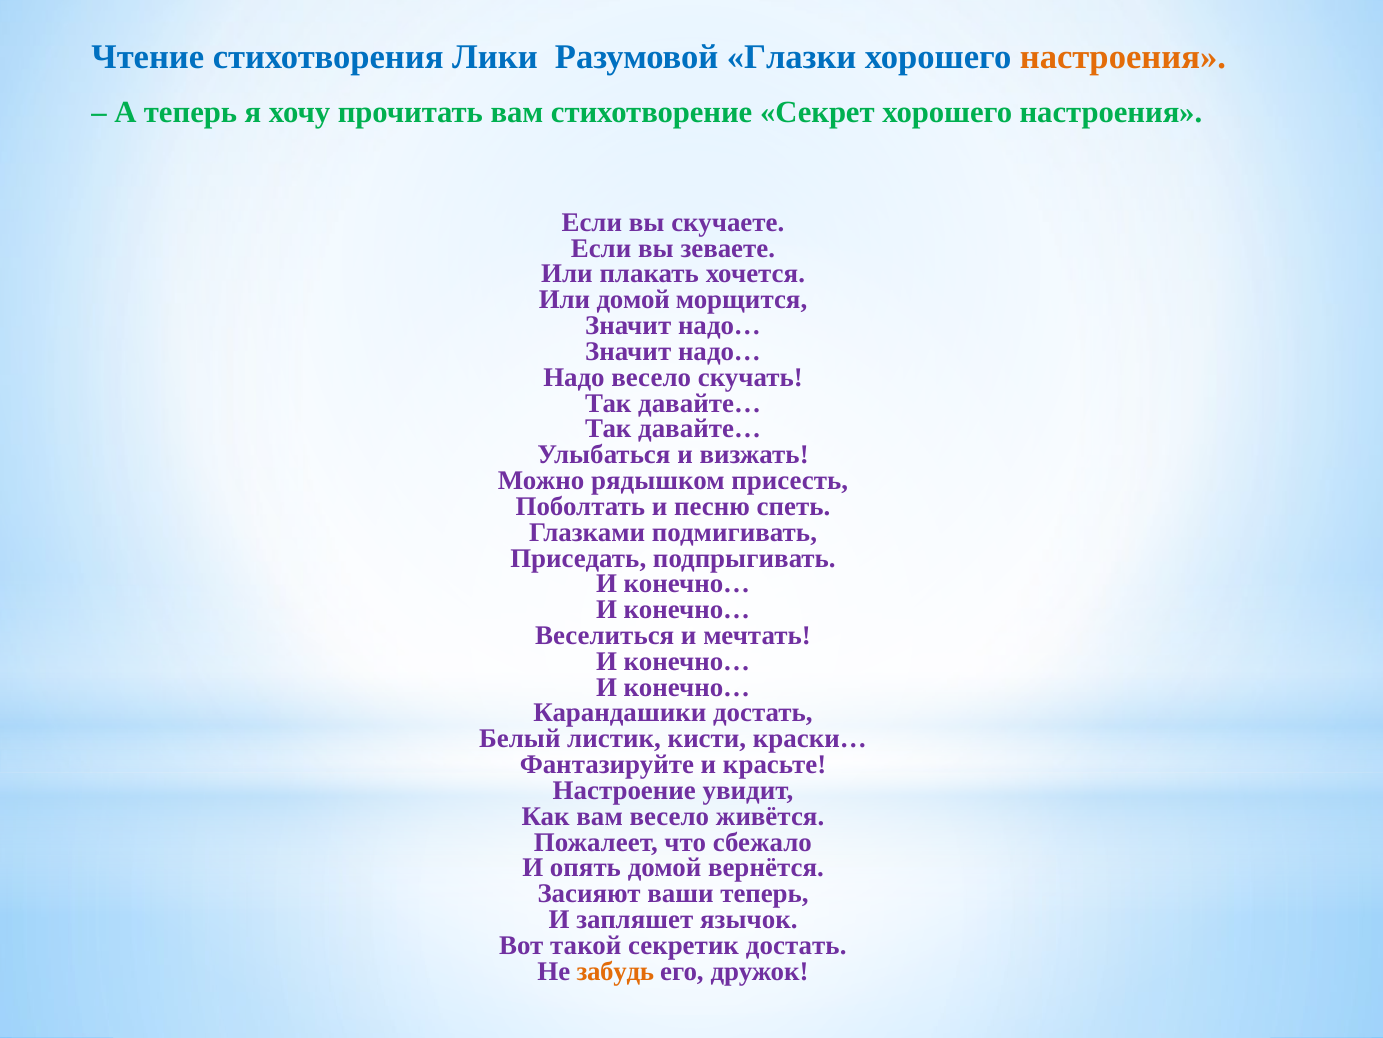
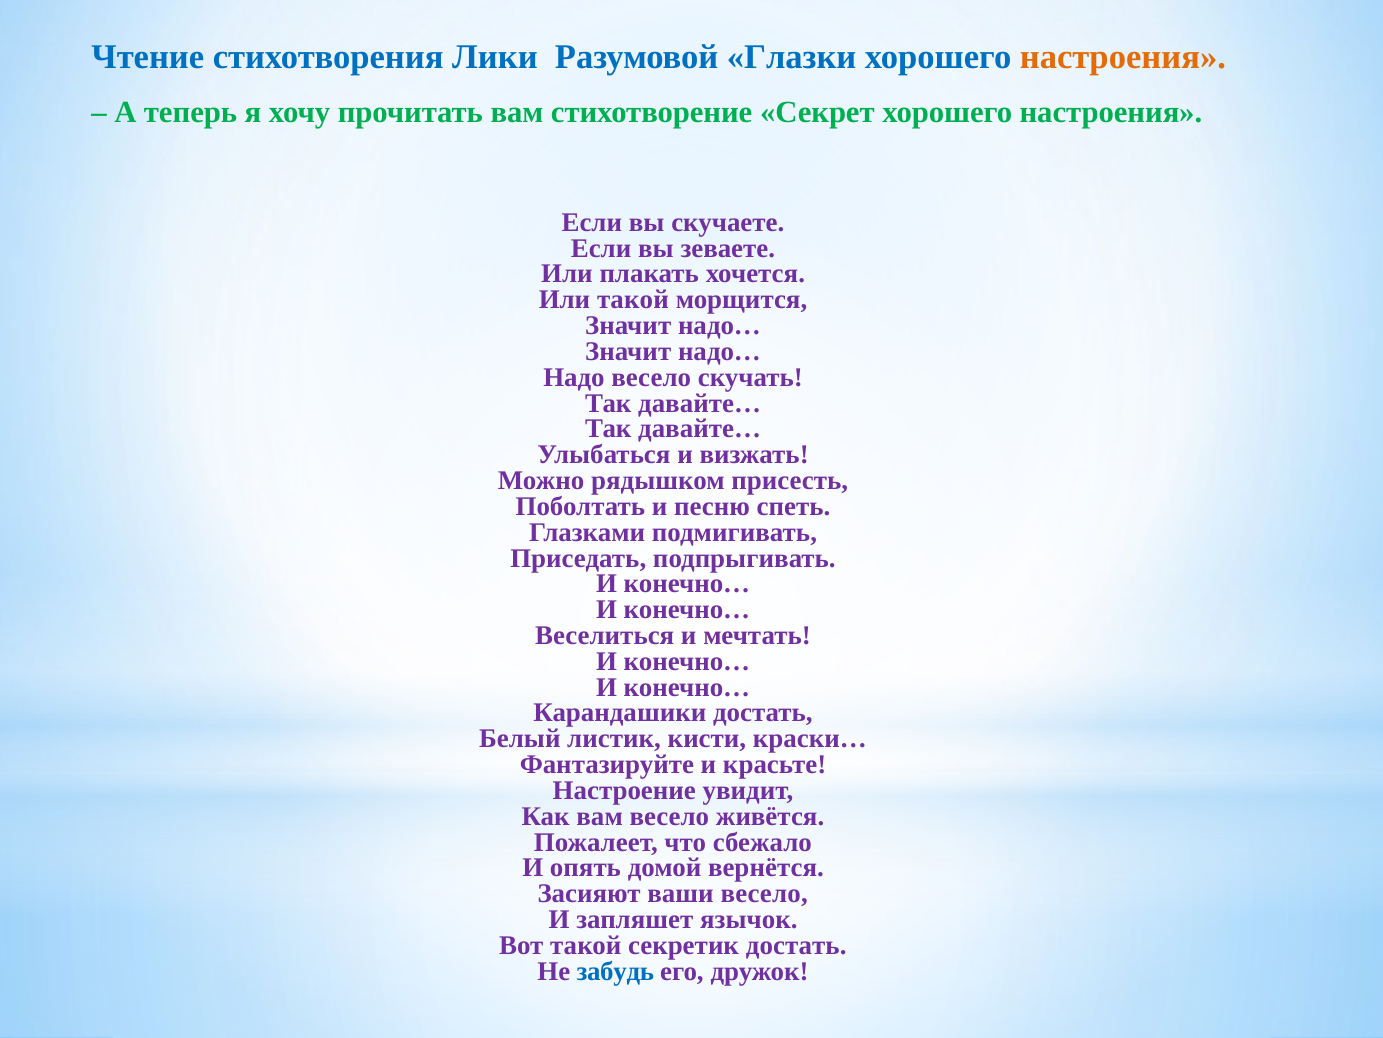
Или домой: домой -> такой (633, 300)
ваши теперь: теперь -> весело (764, 893)
забудь colour: orange -> blue (615, 971)
